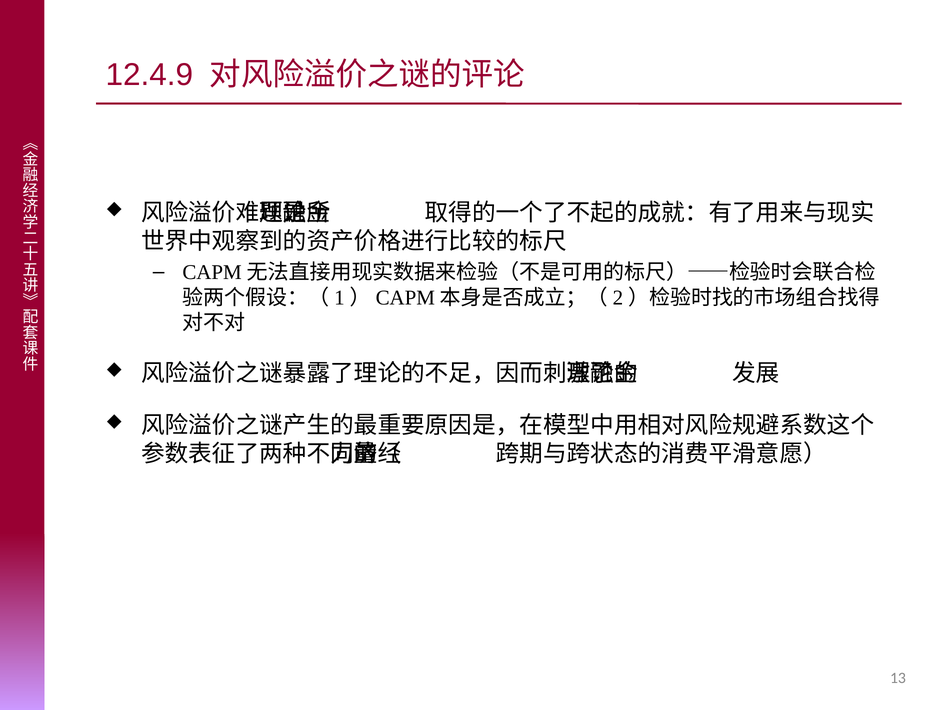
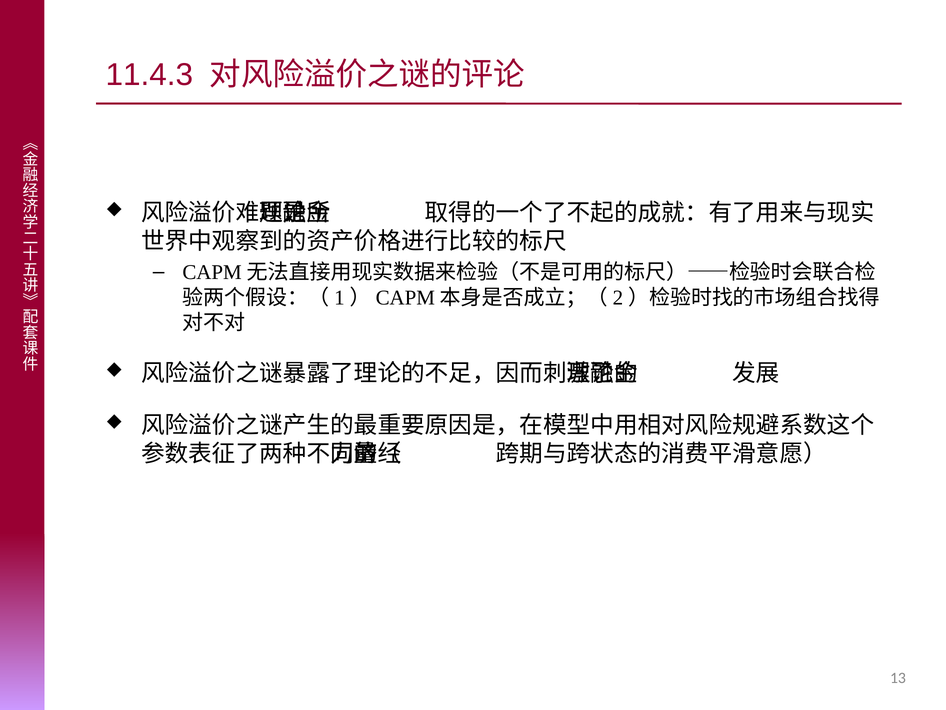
12.4.9: 12.4.9 -> 11.4.3 (149, 75)
